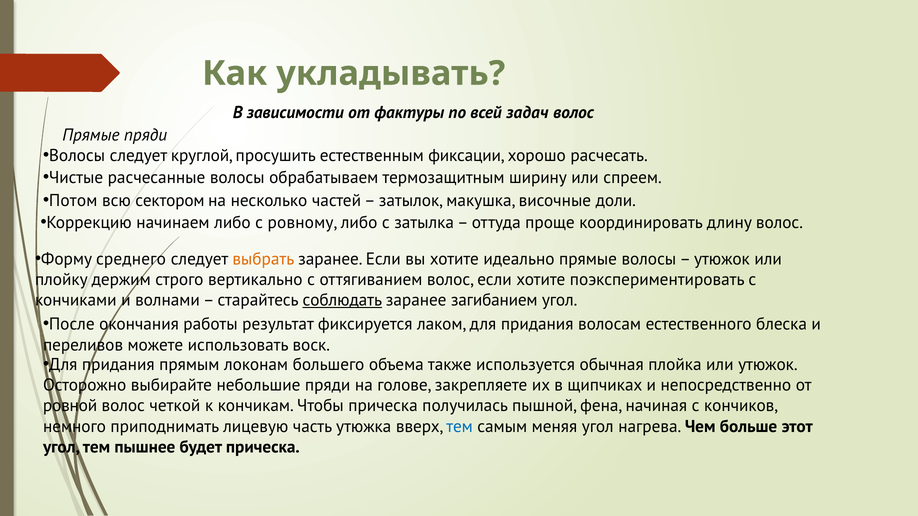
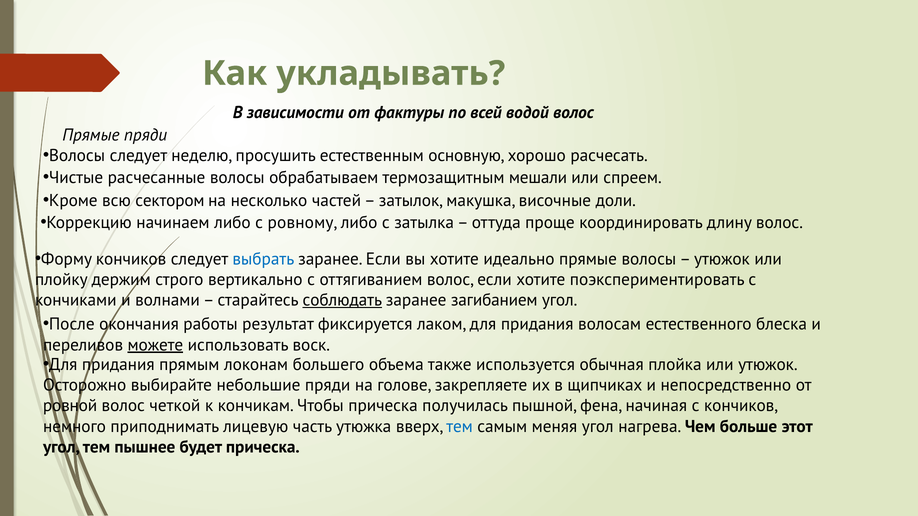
задач: задач -> водой (527, 112)
круглой: круглой -> неделю (202, 156)
фиксации: фиксации -> основную (466, 156)
ширину: ширину -> мешали (538, 178)
Потом: Потом -> Кроме (73, 201)
Форму среднего: среднего -> кончиков (131, 259)
выбрать colour: orange -> blue (263, 259)
можете underline: none -> present (155, 345)
